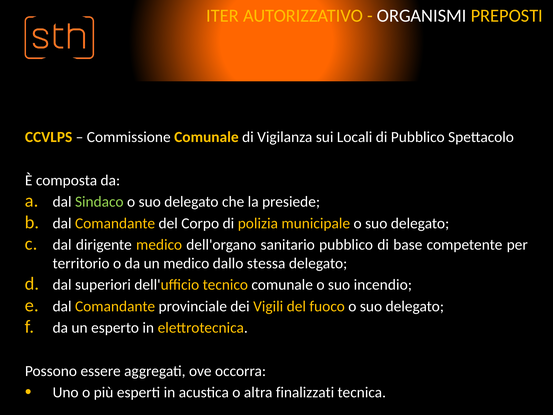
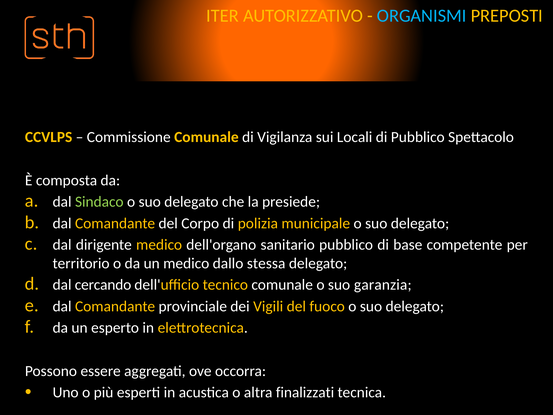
ORGANISMI colour: white -> light blue (422, 16)
superiori: superiori -> cercando (103, 285)
incendio: incendio -> garanzia (383, 285)
